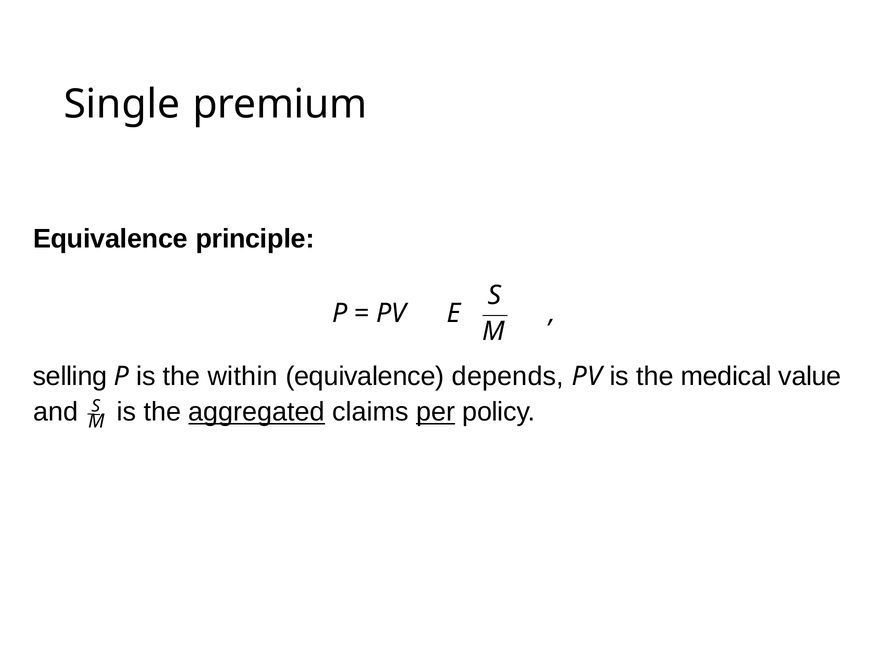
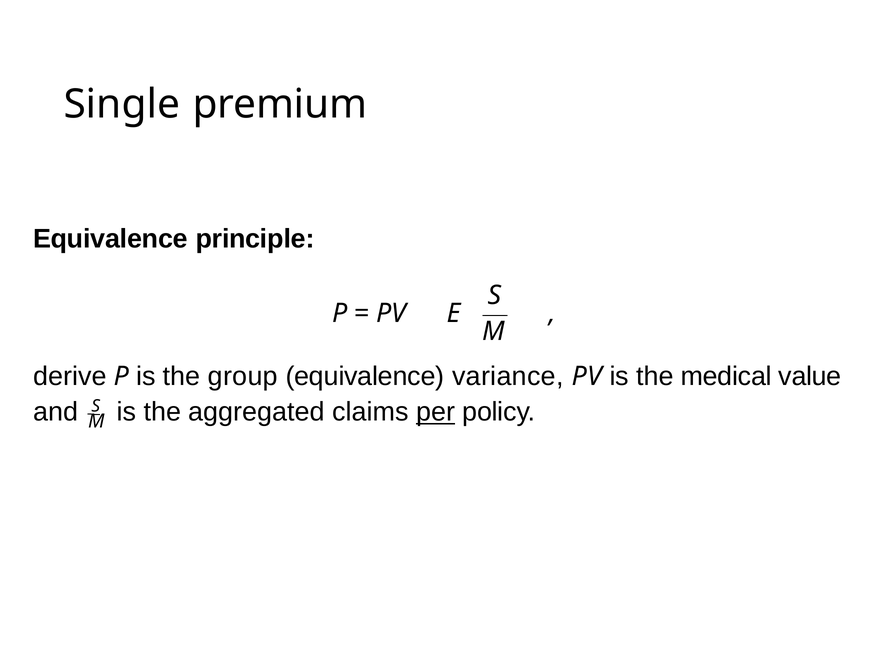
selling: selling -> derive (70, 377)
within: within -> group (243, 377)
depends: depends -> variance (508, 377)
aggregated underline: present -> none (257, 412)
